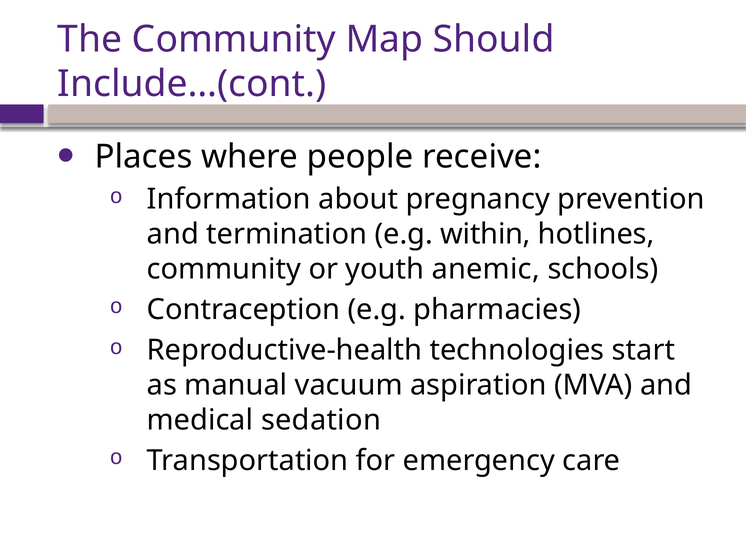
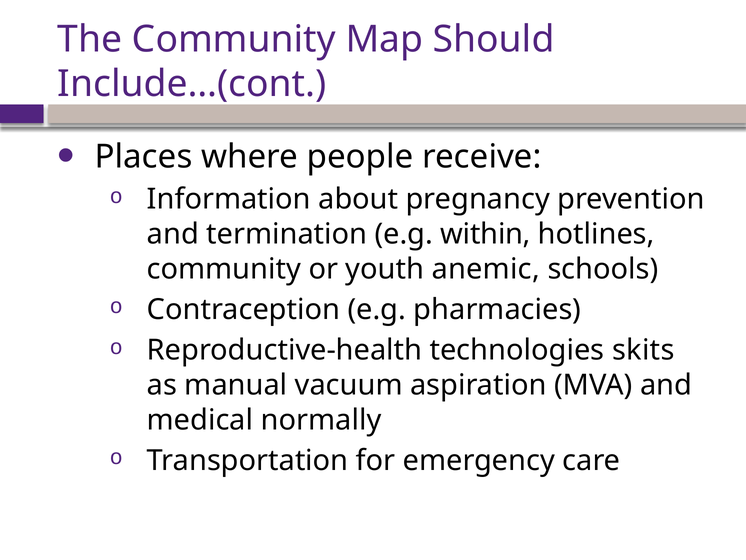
start: start -> skits (643, 350)
sedation: sedation -> normally (321, 420)
